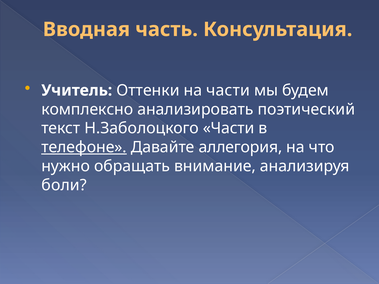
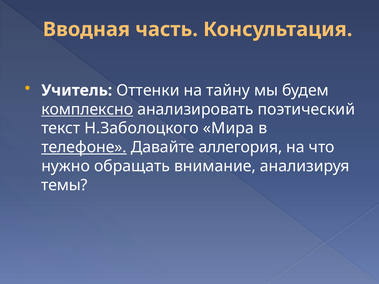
на части: части -> тайну (228, 90)
комплексно underline: none -> present (87, 109)
Н.Заболоцкого Части: Части -> Мира (228, 128)
боли: боли -> темы (64, 185)
